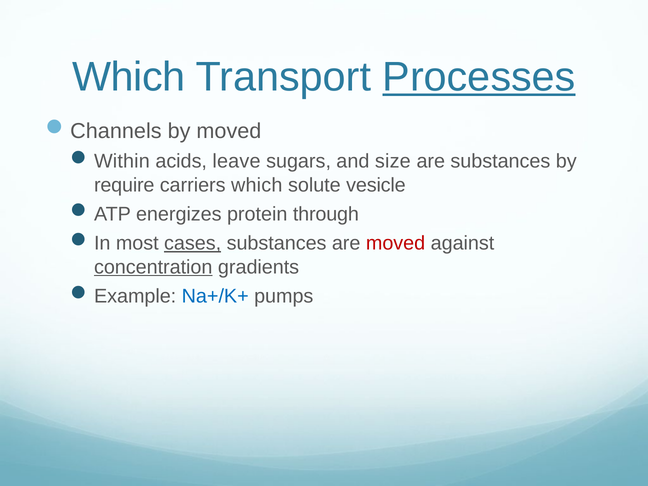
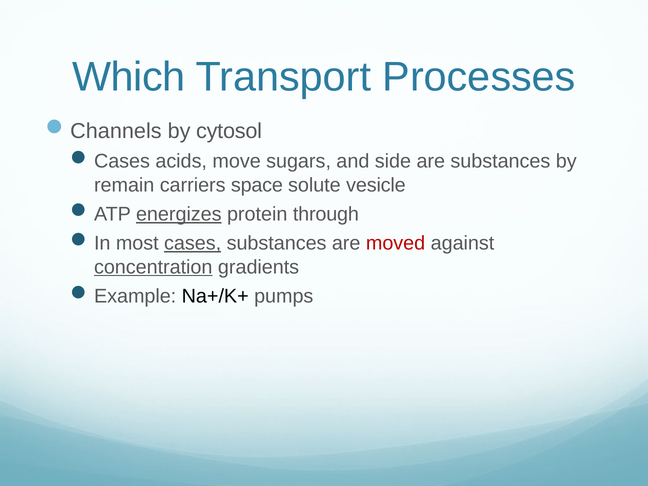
Processes underline: present -> none (479, 77)
by moved: moved -> cytosol (229, 131)
Within: Within -> Cases (122, 161)
leave: leave -> move (237, 161)
size: size -> side (393, 161)
require: require -> remain (124, 185)
carriers which: which -> space (257, 185)
energizes underline: none -> present (179, 214)
Na+/K+ colour: blue -> black (215, 296)
